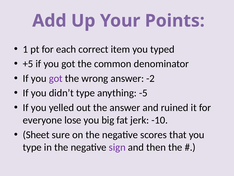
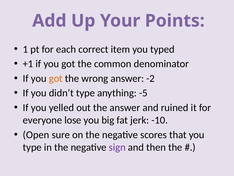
+5: +5 -> +1 (28, 64)
got colour: purple -> orange (56, 78)
Sheet: Sheet -> Open (36, 134)
